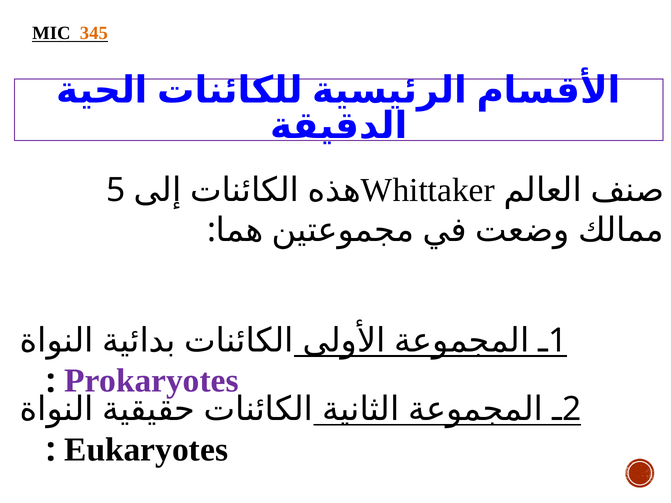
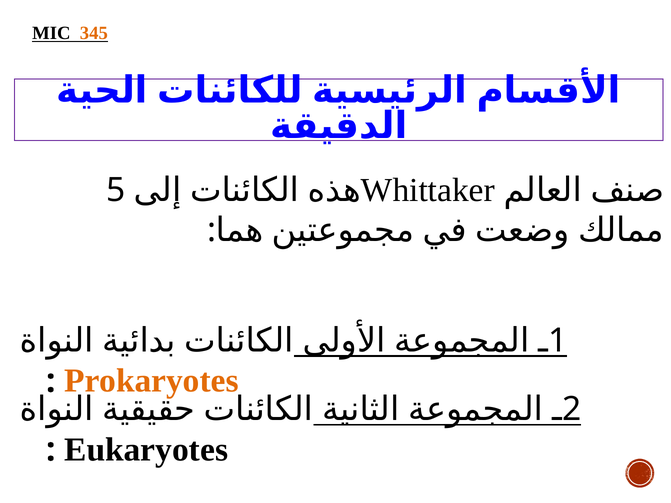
Prokaryotes colour: purple -> orange (151, 381)
